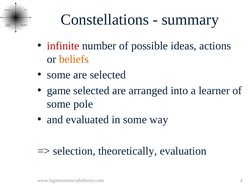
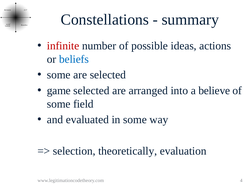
beliefs colour: orange -> blue (74, 59)
learner: learner -> believe (214, 91)
pole: pole -> field (83, 104)
